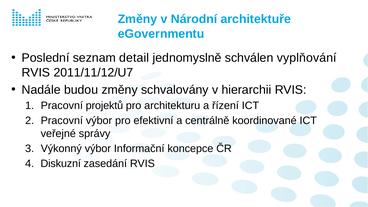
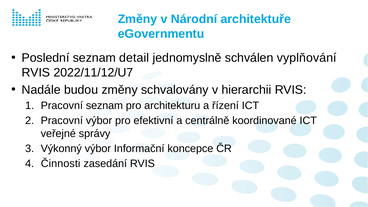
2011/11/12/U7: 2011/11/12/U7 -> 2022/11/12/U7 (93, 73)
Pracovní projektů: projektů -> seznam (104, 106)
Diskuzní: Diskuzní -> Činnosti (61, 164)
